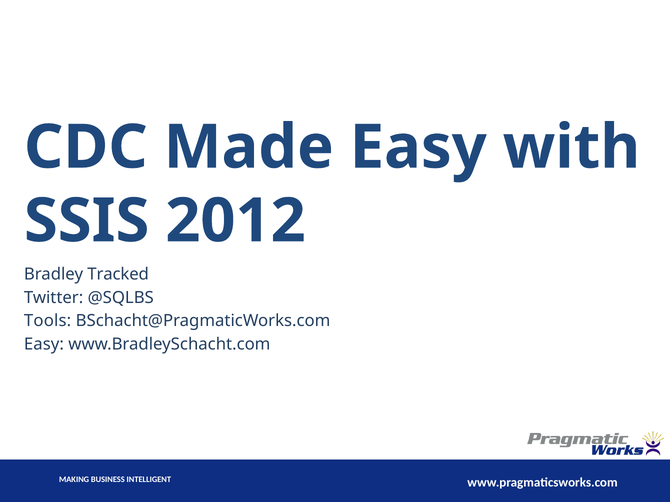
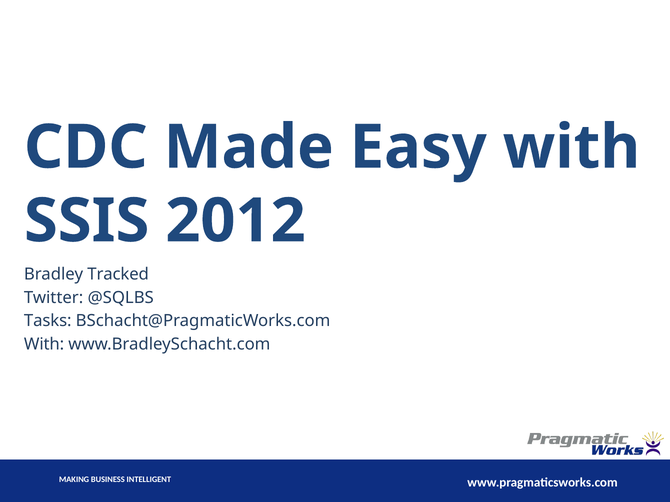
Tools: Tools -> Tasks (48, 321)
Easy: Easy -> With (44, 345)
